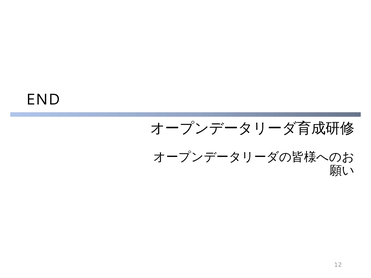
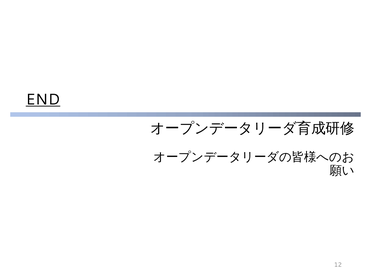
END underline: none -> present (43, 100)
